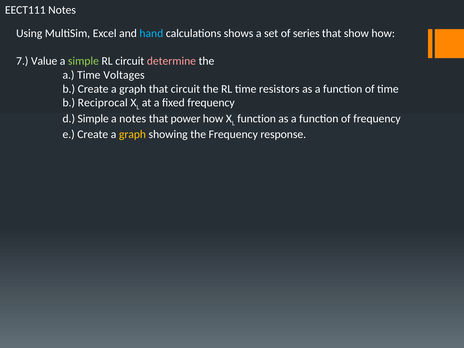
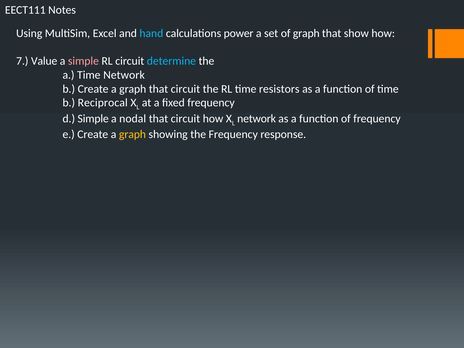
shows: shows -> power (239, 33)
of series: series -> graph (306, 33)
simple colour: light green -> pink (83, 61)
determine colour: pink -> light blue (171, 61)
Time Voltages: Voltages -> Network (124, 75)
a notes: notes -> nodal (133, 119)
power: power -> circuit (185, 119)
function: function -> network (257, 119)
